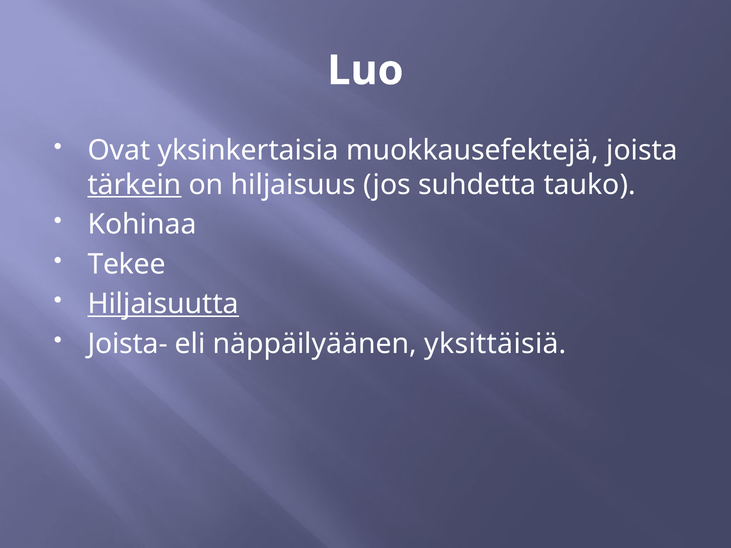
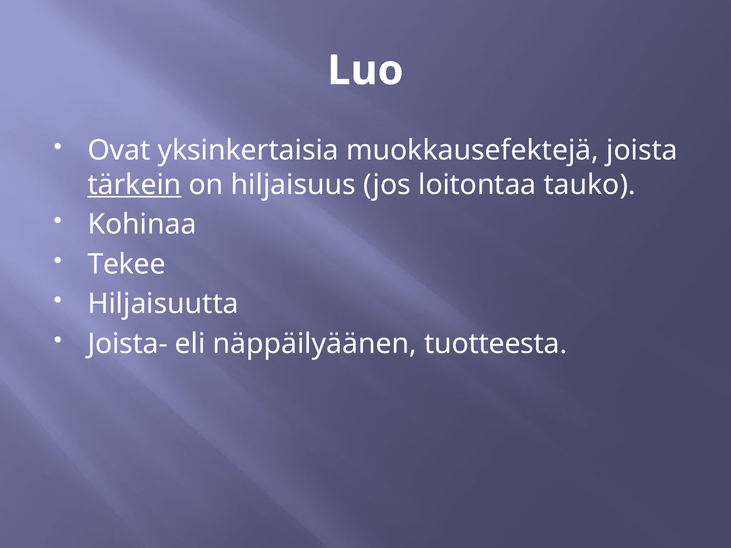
suhdetta: suhdetta -> loitontaa (477, 185)
Hiljaisuutta underline: present -> none (163, 304)
yksittäisiä: yksittäisiä -> tuotteesta (496, 344)
